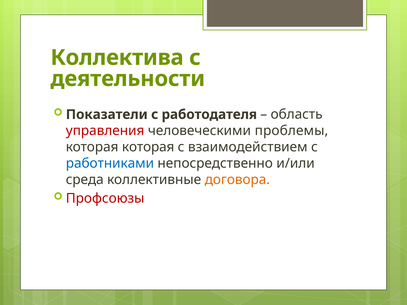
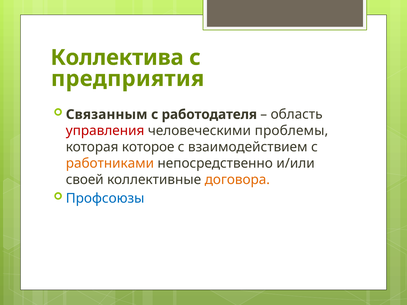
деятельности: деятельности -> предприятия (128, 79)
Показатели: Показатели -> Связанным (107, 115)
которая которая: которая -> которое (148, 147)
работниками colour: blue -> orange (110, 163)
среда: среда -> своей (85, 180)
Профсоюзы colour: red -> blue (105, 199)
